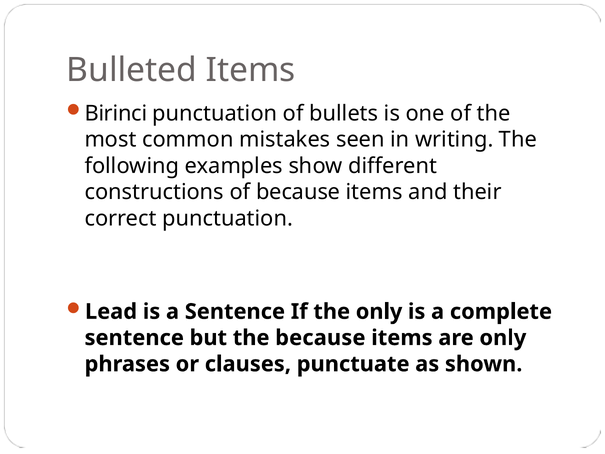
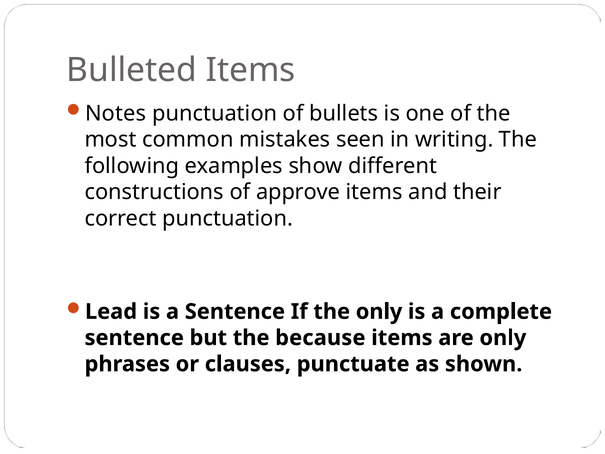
Birinci: Birinci -> Notes (116, 113)
of because: because -> approve (298, 192)
